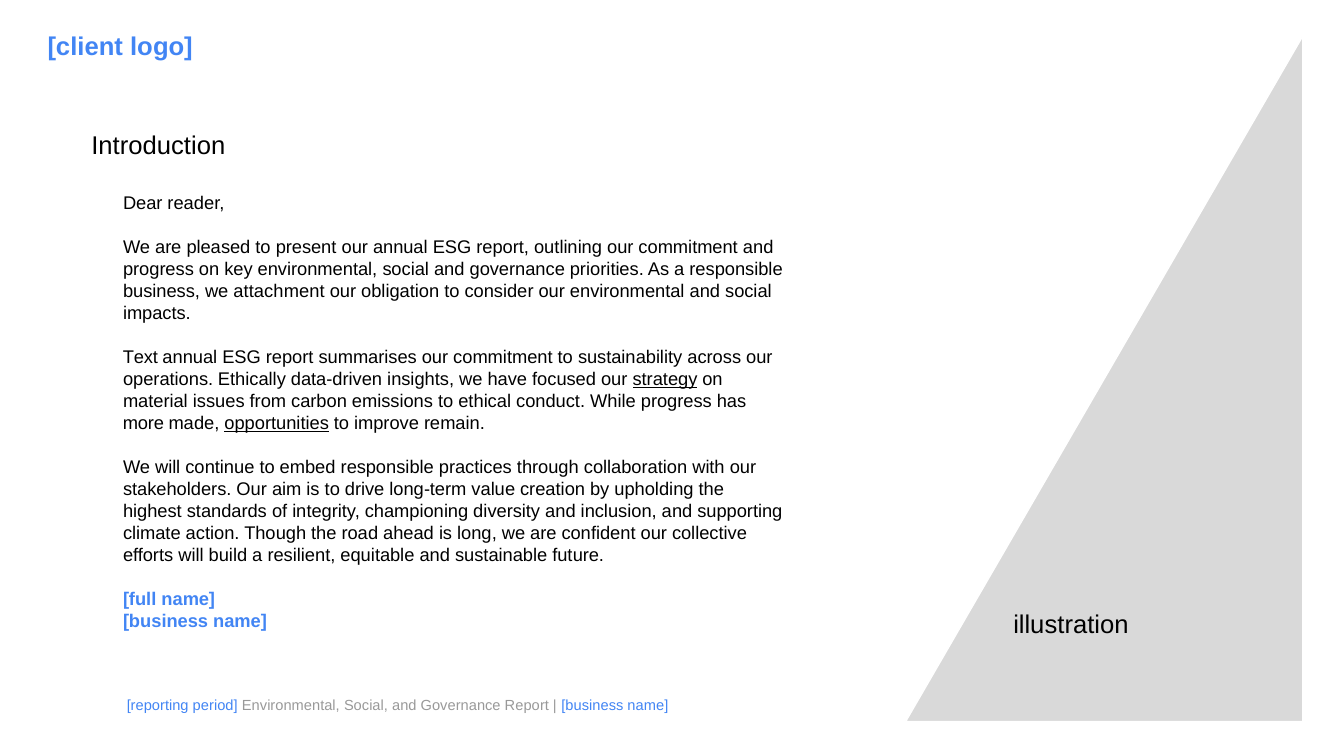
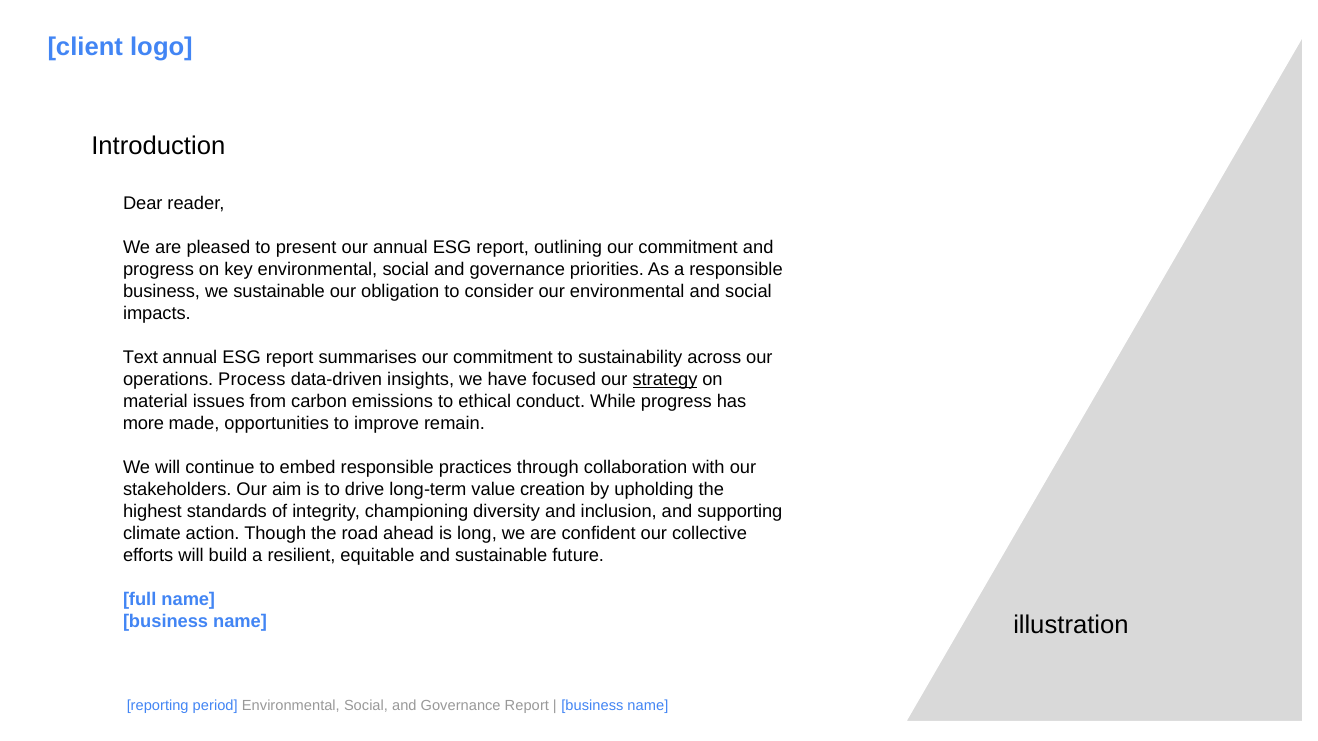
we attachment: attachment -> sustainable (279, 292)
Ethically: Ethically -> Process (252, 380)
opportunities underline: present -> none (277, 424)
